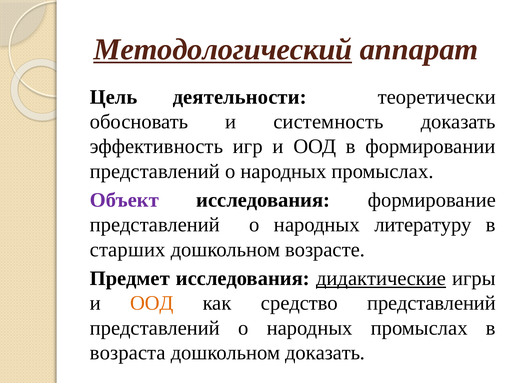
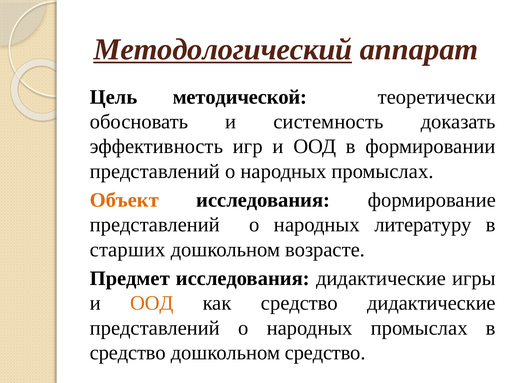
деятельности: деятельности -> методической (240, 97)
Объект colour: purple -> orange (124, 200)
дидактические underline: present -> none (381, 279)
средство представлений: представлений -> дидактические (431, 303)
возраста: возраста -> средство (128, 353)
дошкольном доказать: доказать -> средство (325, 353)
